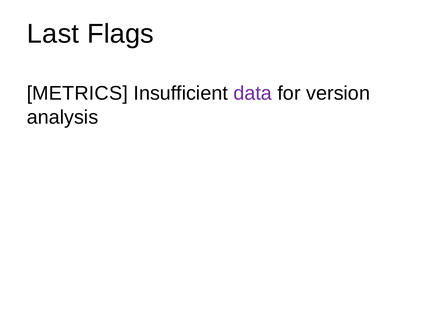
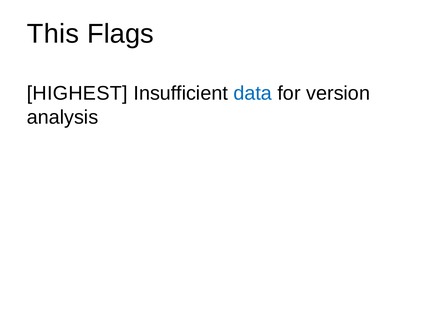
Last: Last -> This (53, 34)
METRICS: METRICS -> HIGHEST (77, 94)
data colour: purple -> blue (253, 94)
